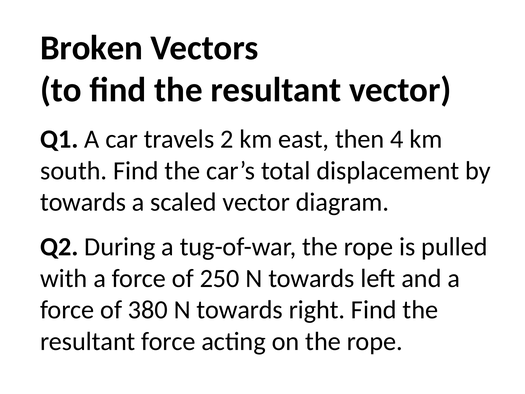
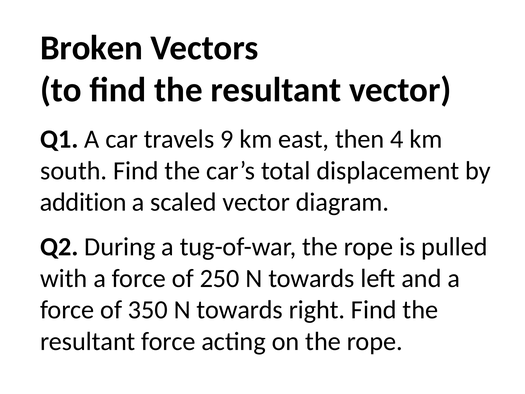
2: 2 -> 9 (227, 139)
towards: towards -> addition (83, 202)
380: 380 -> 350 (148, 310)
